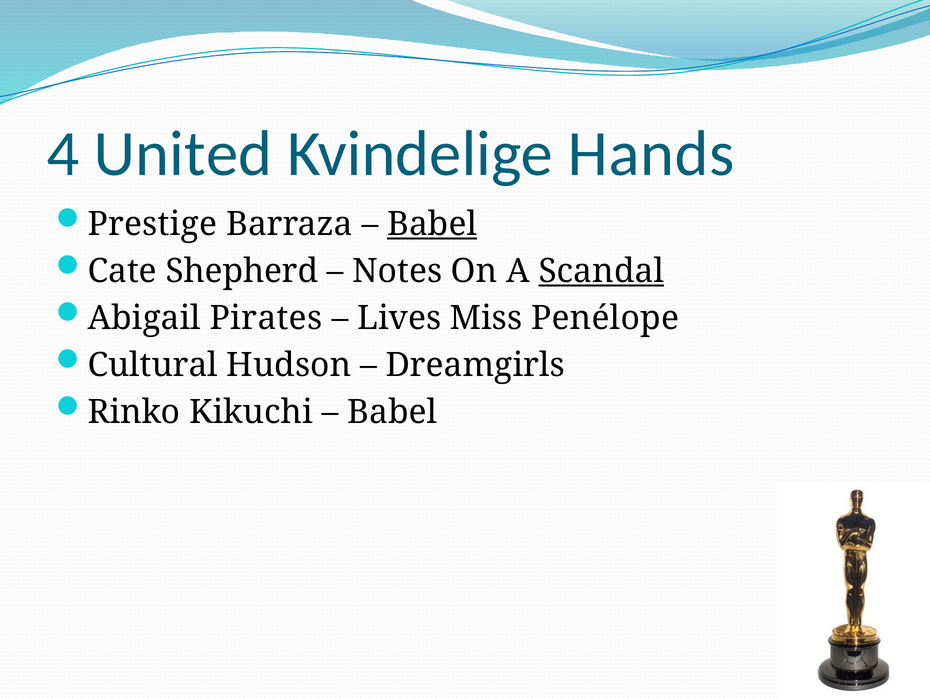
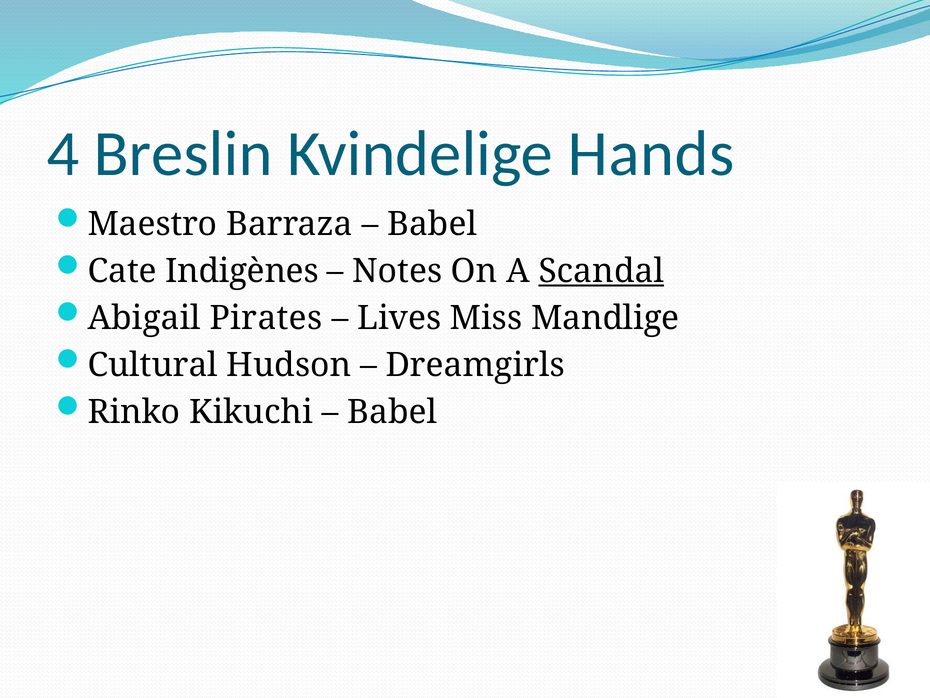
United: United -> Breslin (183, 154)
Prestige: Prestige -> Maestro (152, 224)
Babel underline: present -> none (432, 224)
Shepherd: Shepherd -> Indigènes (242, 271)
Penélope: Penélope -> Mandlige (605, 318)
